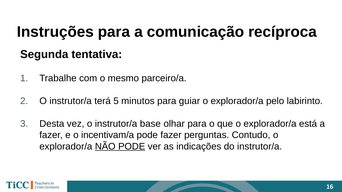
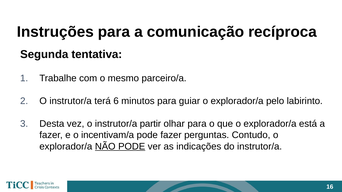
5: 5 -> 6 (116, 101)
base: base -> partir (150, 124)
